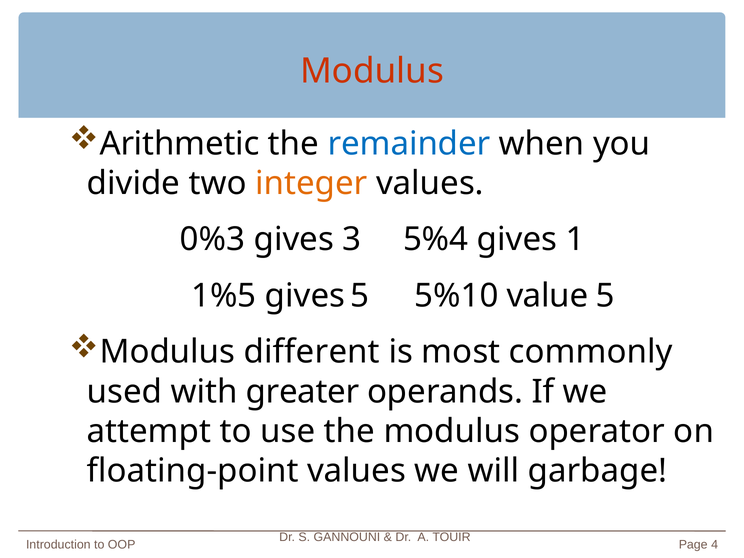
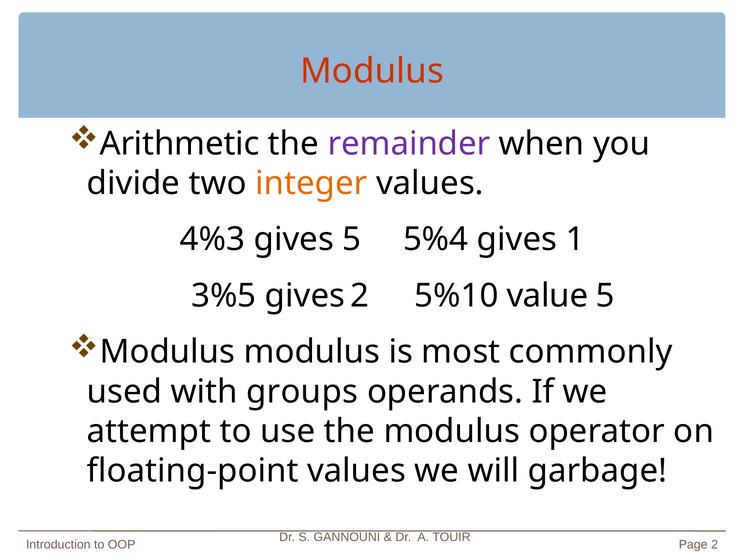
remainder colour: blue -> purple (409, 144)
0%3: 0%3 -> 4%3 (212, 239)
gives 3: 3 -> 5 (352, 239)
1%5: 1%5 -> 3%5 (224, 296)
gives 5: 5 -> 2 (360, 296)
Modulus different: different -> modulus (312, 352)
greater: greater -> groups (302, 392)
Page 4: 4 -> 2 (715, 544)
